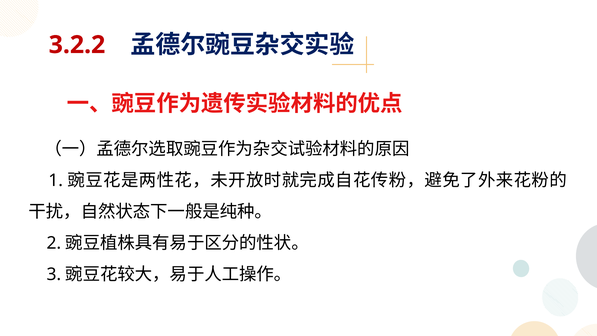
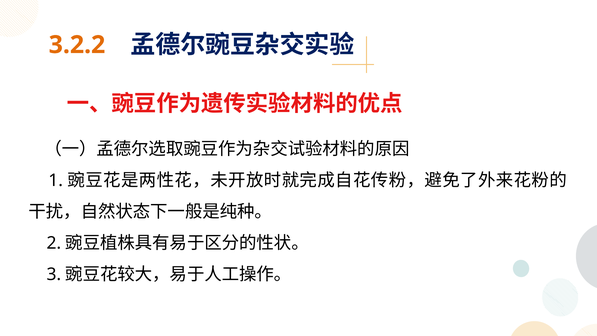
3.2.2 colour: red -> orange (77, 45)
